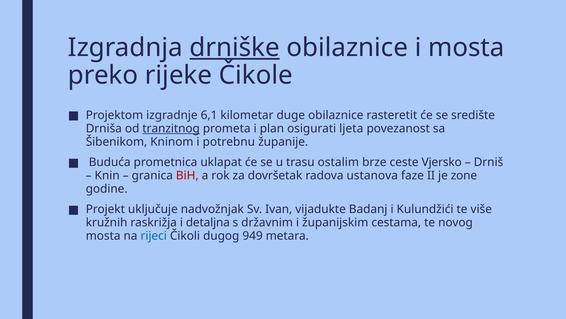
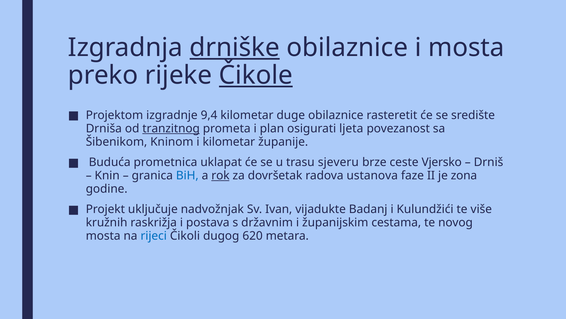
Čikole underline: none -> present (256, 75)
6,1: 6,1 -> 9,4 (209, 115)
i potrebnu: potrebnu -> kilometar (229, 142)
ostalim: ostalim -> sjeveru (338, 162)
BiH colour: red -> blue (187, 175)
rok underline: none -> present (220, 175)
zone: zone -> zona (464, 175)
detaljna: detaljna -> postava (208, 222)
949: 949 -> 620 (253, 236)
